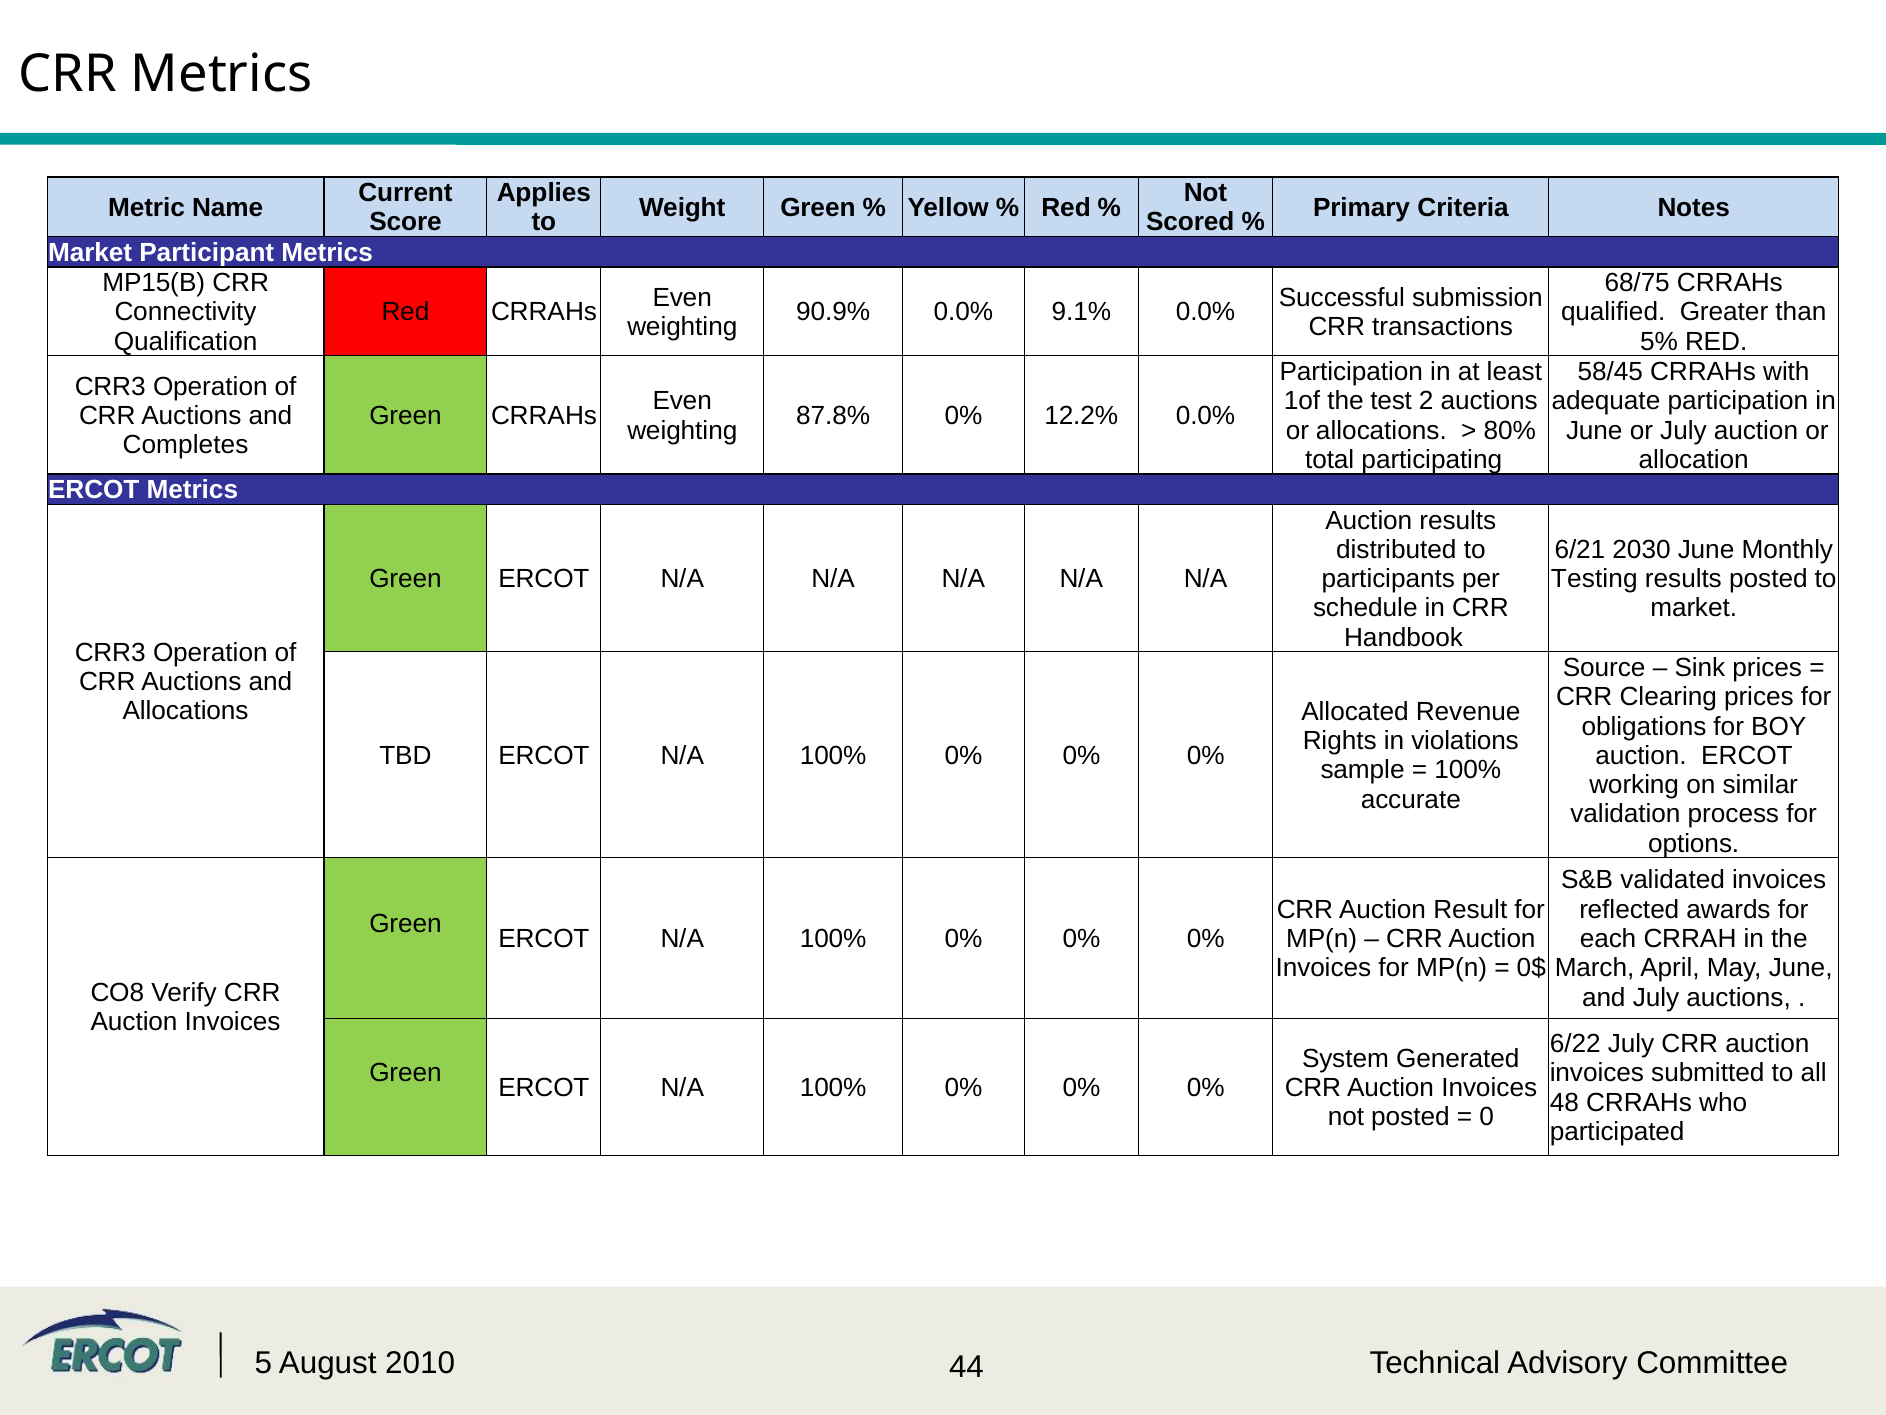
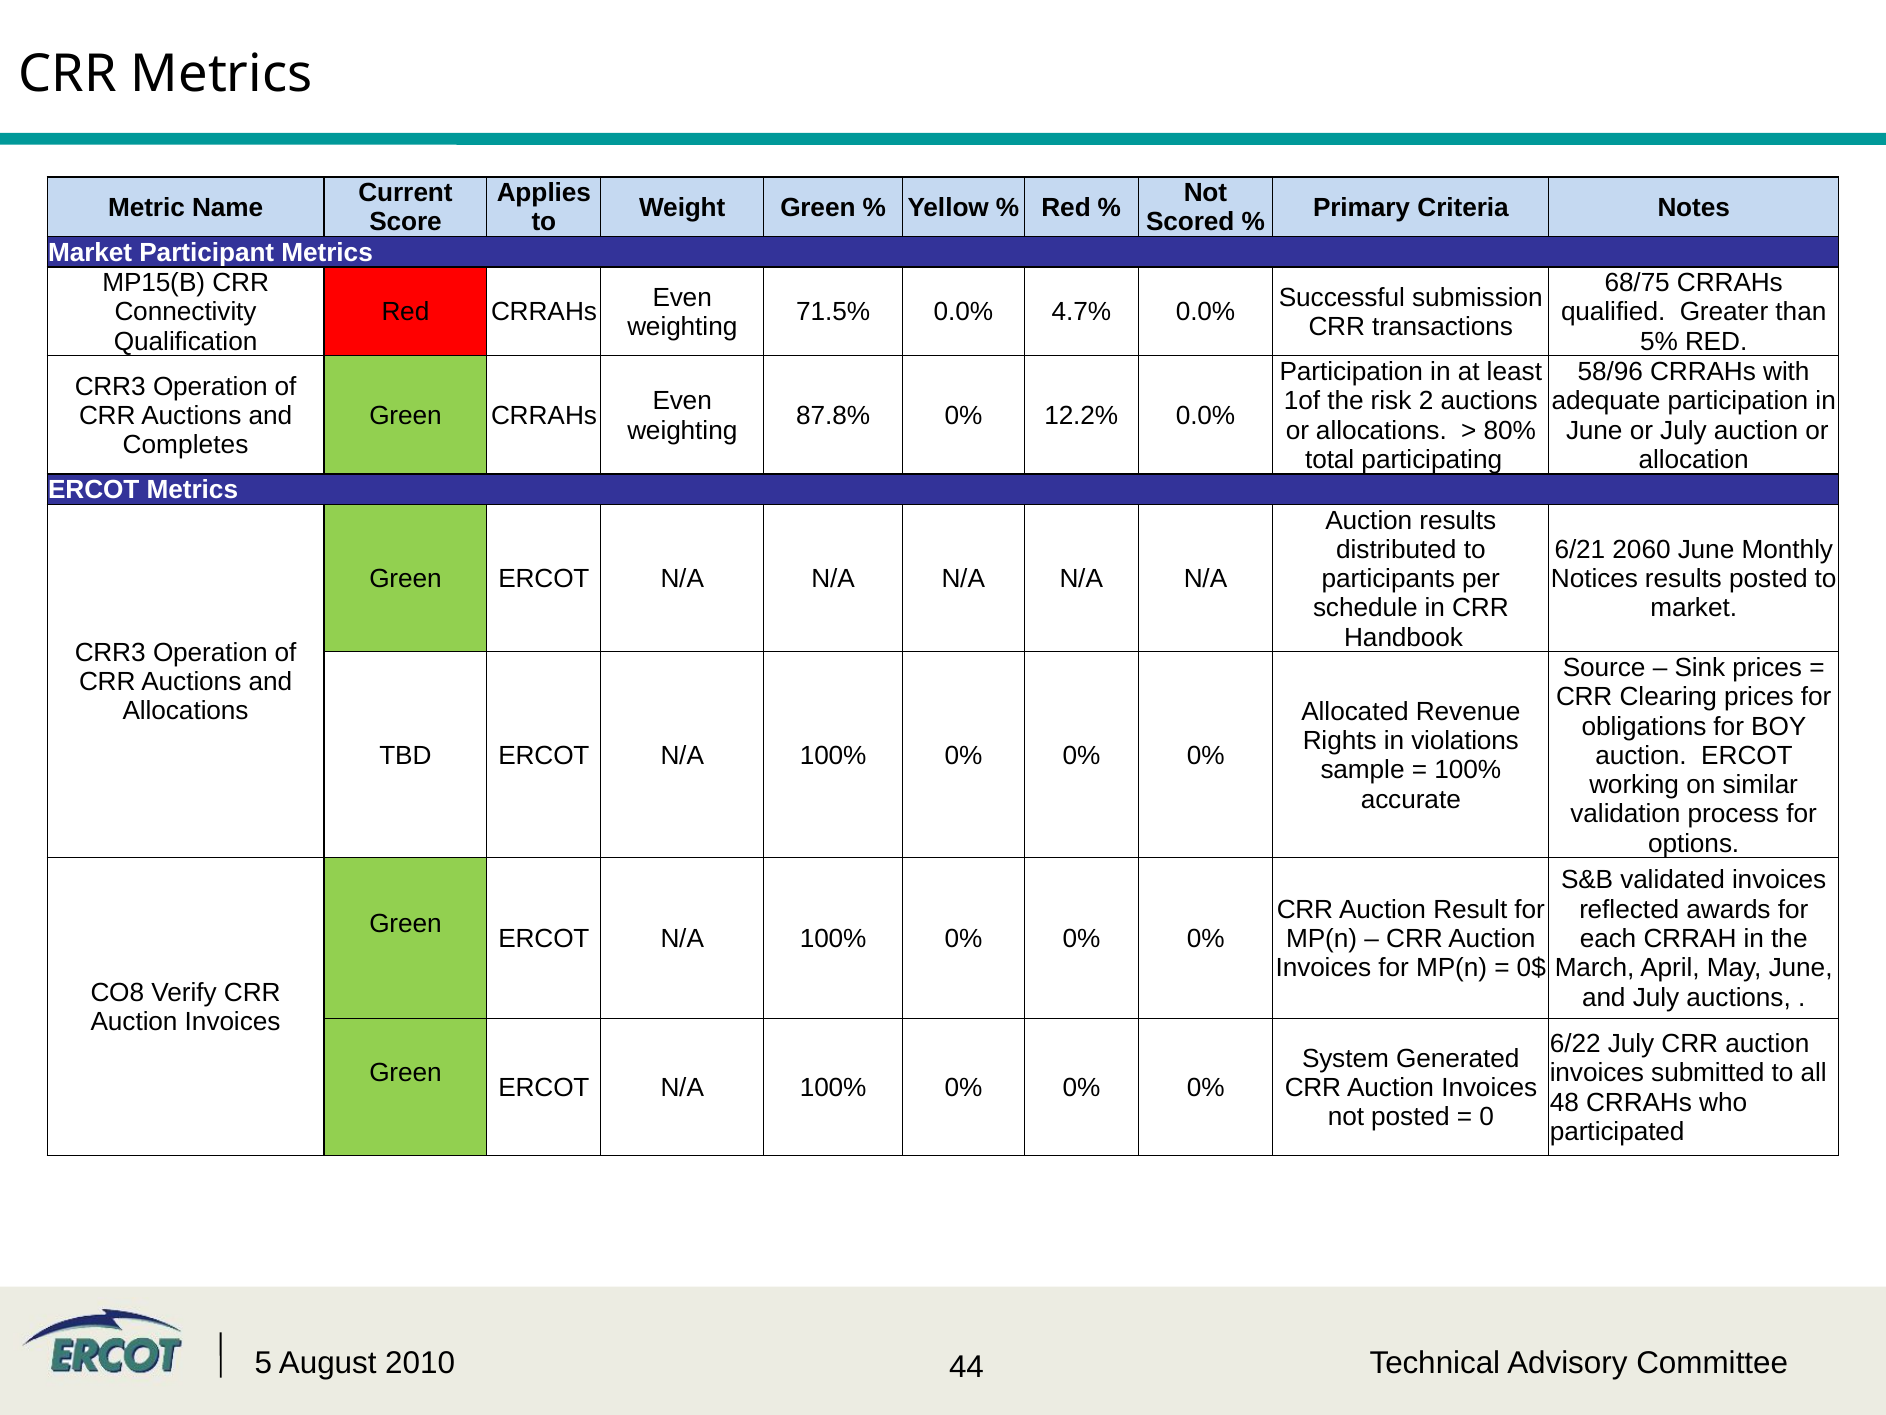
90.9%: 90.9% -> 71.5% (833, 312)
9.1%: 9.1% -> 4.7% (1081, 312)
58/45: 58/45 -> 58/96 (1610, 372)
test: test -> risk (1391, 401)
2030: 2030 -> 2060 (1642, 550)
Testing: Testing -> Notices (1594, 579)
